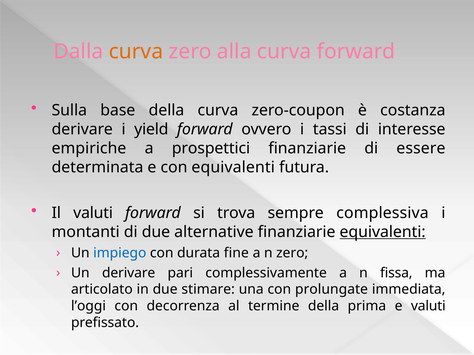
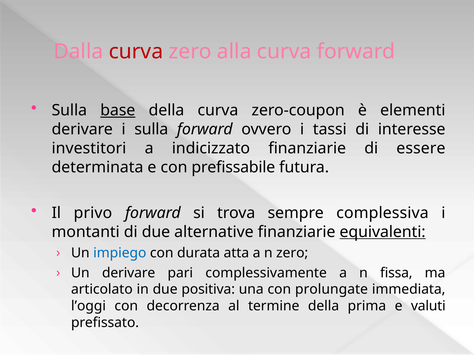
curva colour: orange -> red (136, 52)
base underline: none -> present (118, 111)
costanza: costanza -> elementi (413, 111)
i yield: yield -> sulla (151, 129)
empiriche: empiriche -> investitori (89, 148)
prospettici: prospettici -> indicizzato (211, 148)
con equivalenti: equivalenti -> prefissabile (233, 167)
Il valuti: valuti -> privo (93, 213)
fine: fine -> atta (236, 253)
stimare: stimare -> positiva (208, 290)
